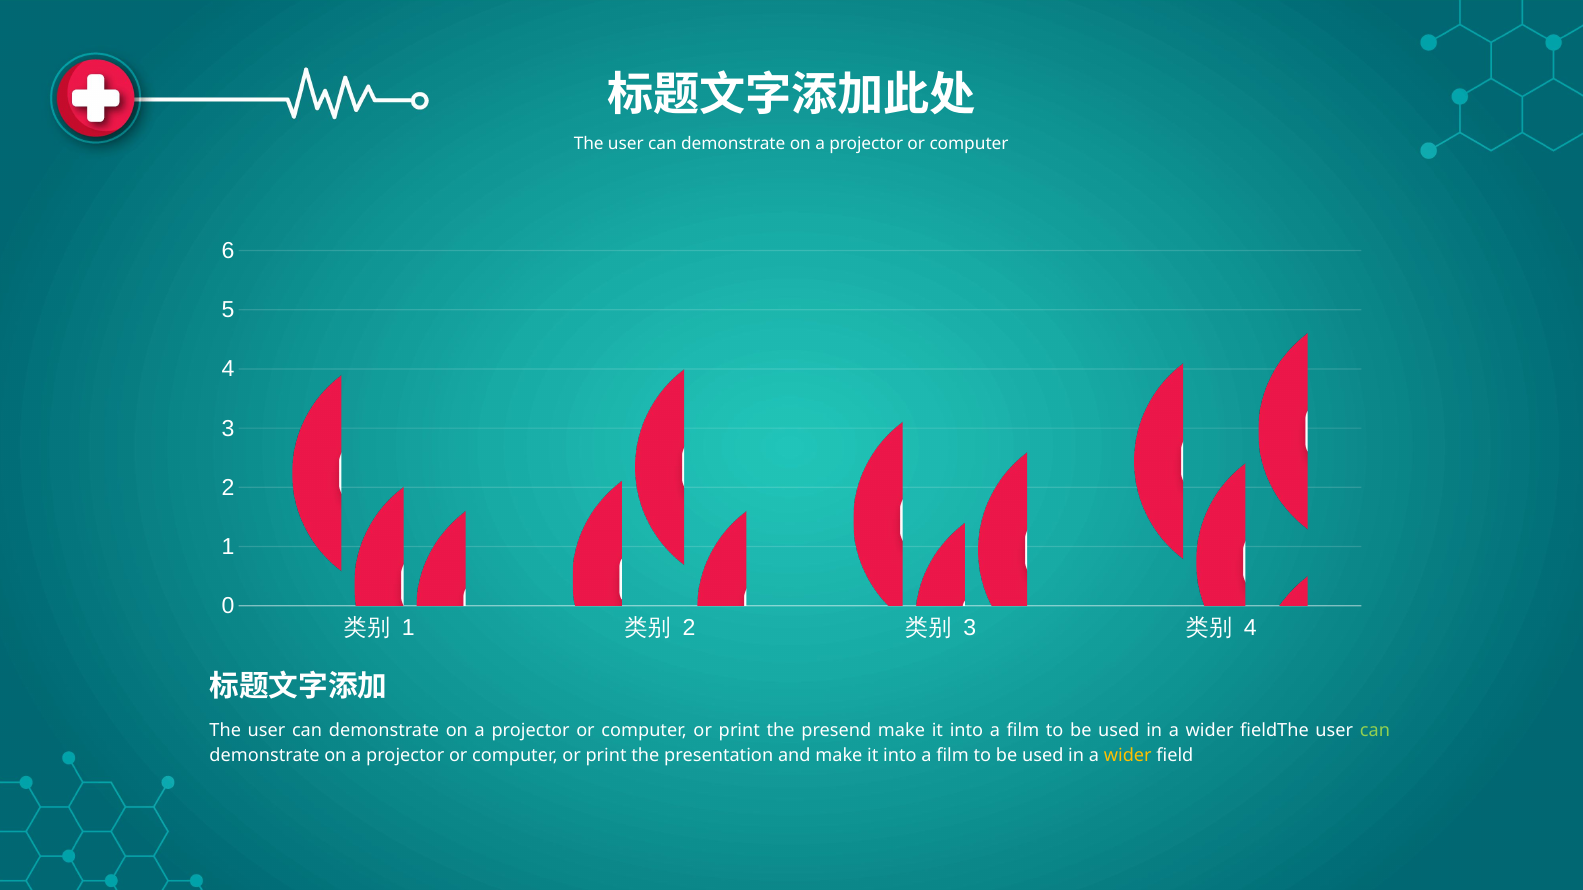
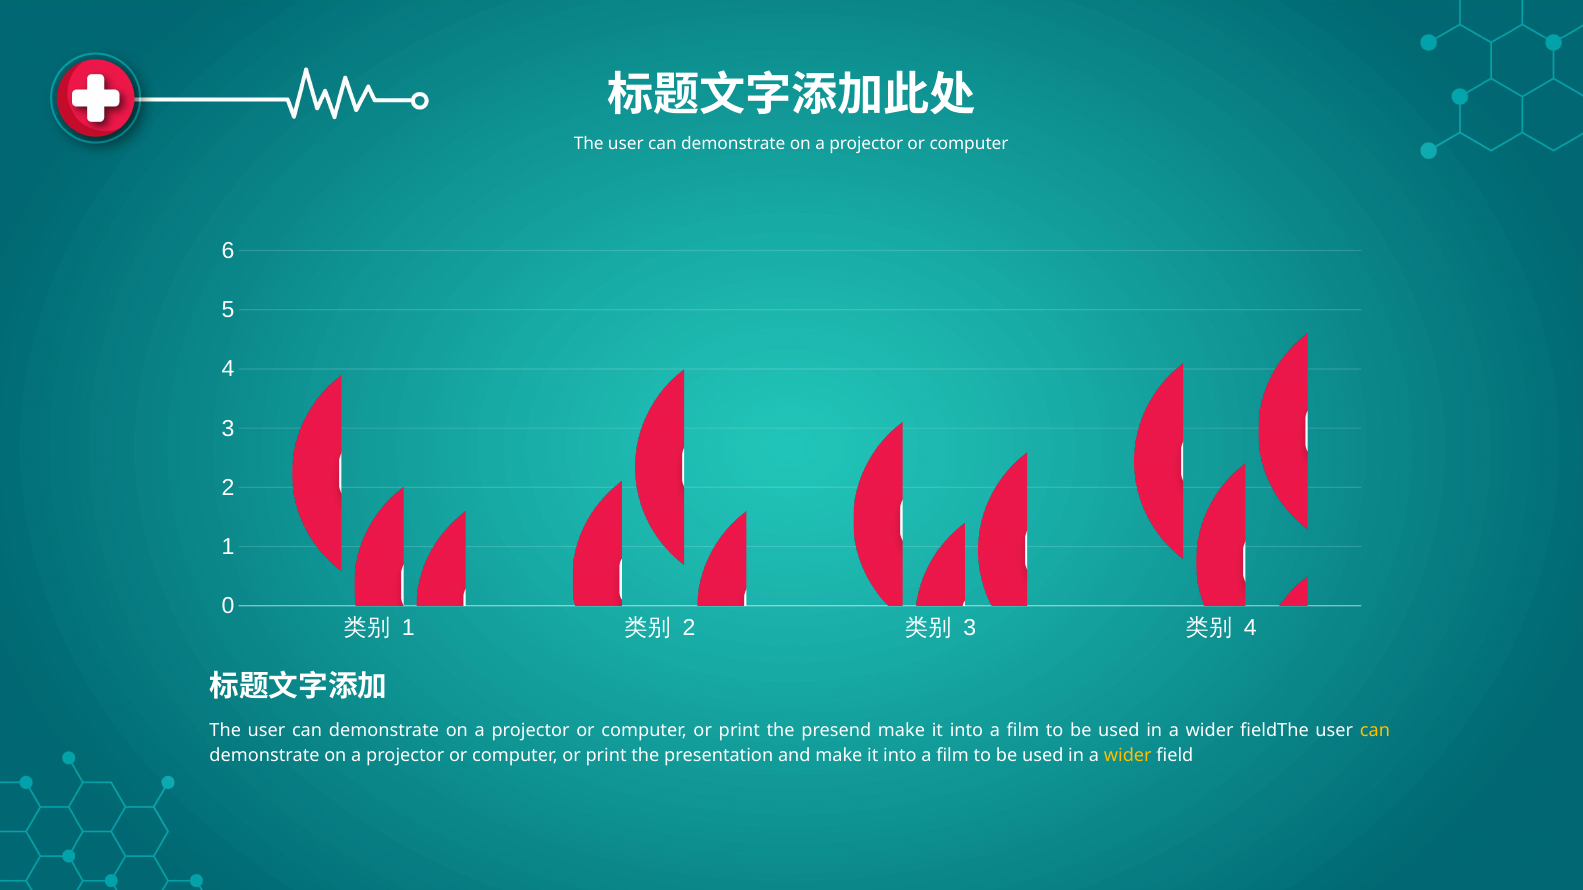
can colour: light green -> yellow (1375, 731)
